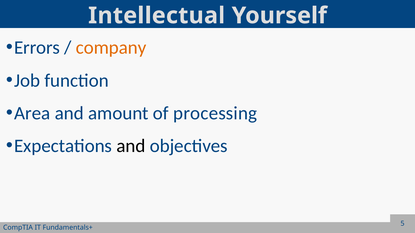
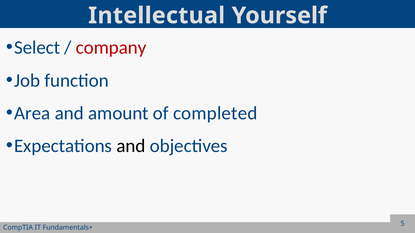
Errors: Errors -> Select (37, 48)
company colour: orange -> red (111, 48)
processing: processing -> completed (215, 113)
